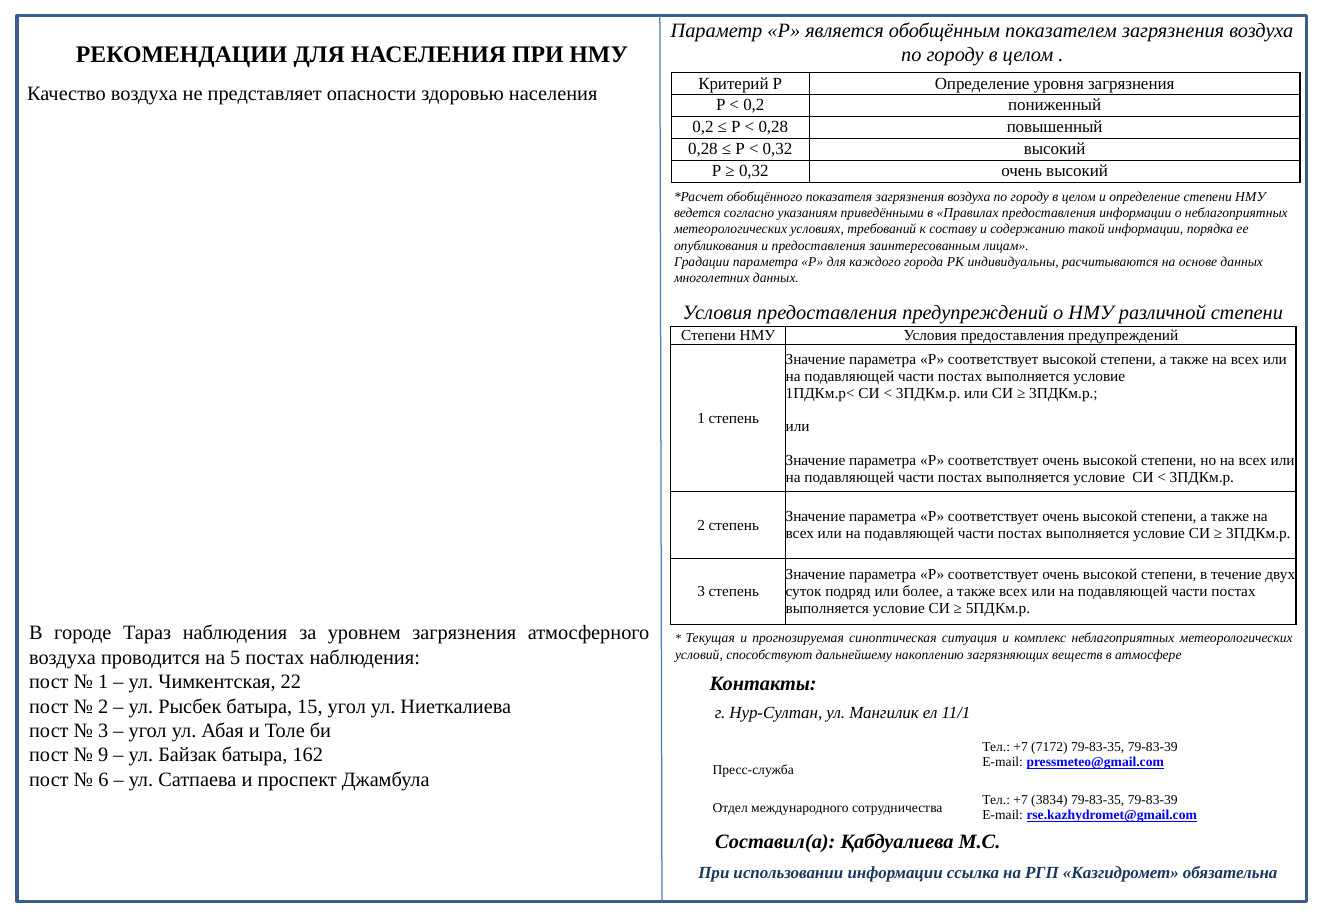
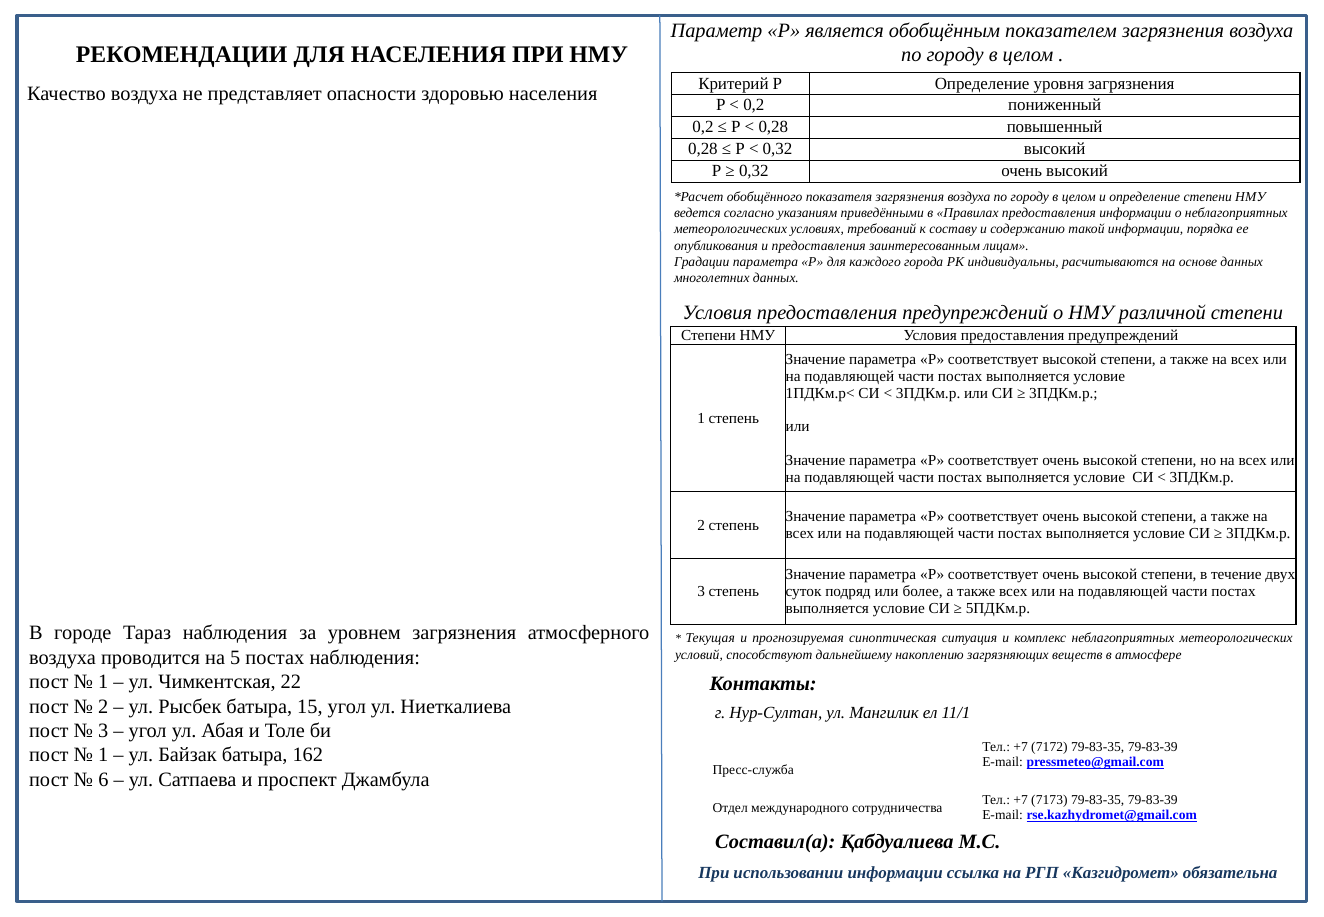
9: 9 -> 1 (103, 755)
3834: 3834 -> 7173 (1049, 800)
